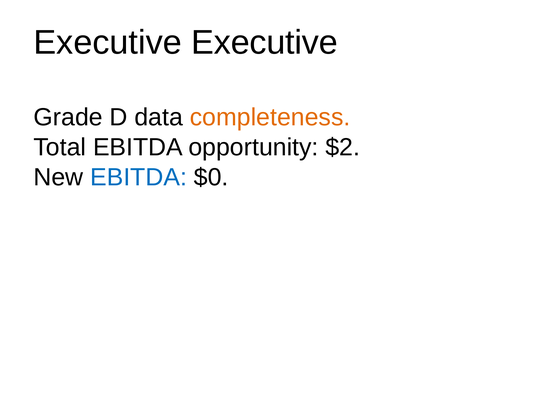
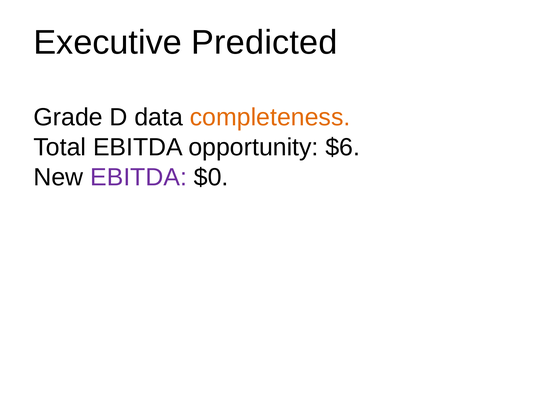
Executive Executive: Executive -> Predicted (264, 43)
$2: $2 -> $6 (343, 147)
EBITDA colour: blue -> purple (139, 177)
